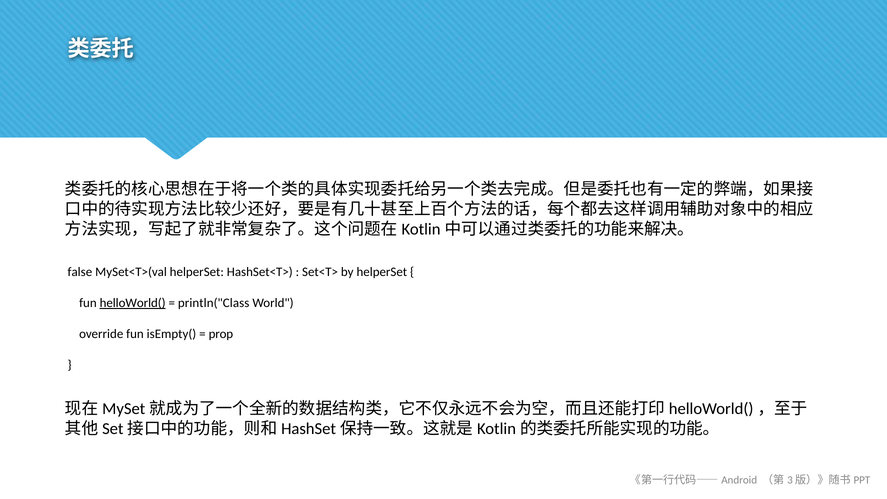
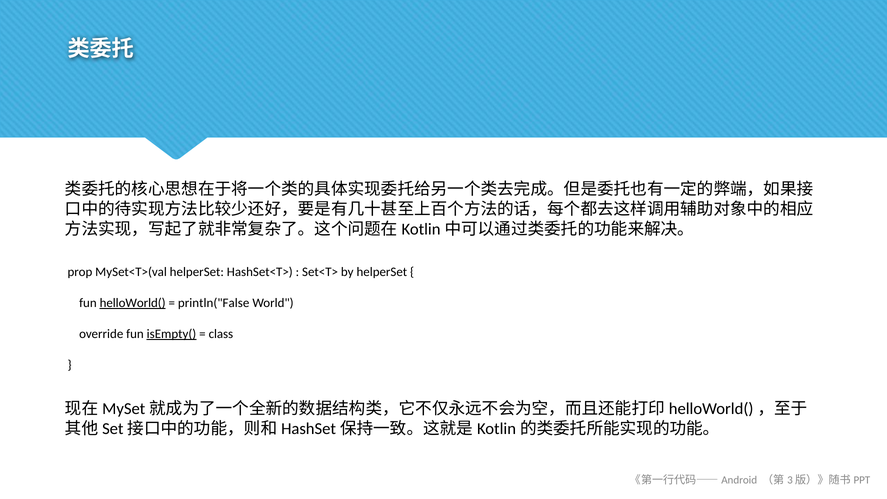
false: false -> prop (80, 272)
println("Class: println("Class -> println("False (214, 303)
isEmpty( underline: none -> present (171, 334)
prop: prop -> class (221, 334)
